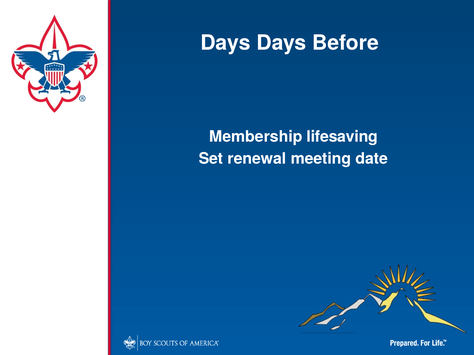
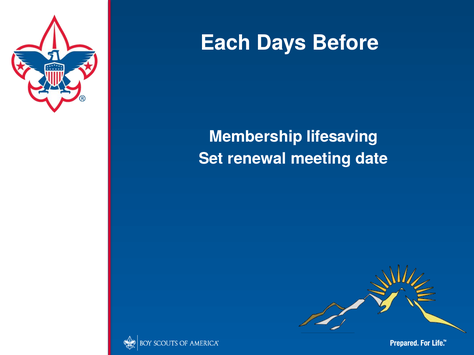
Days: Days -> Each (226, 43)
